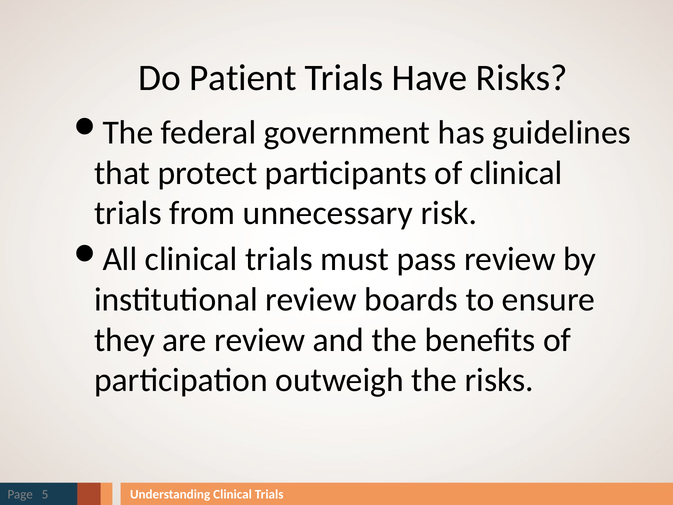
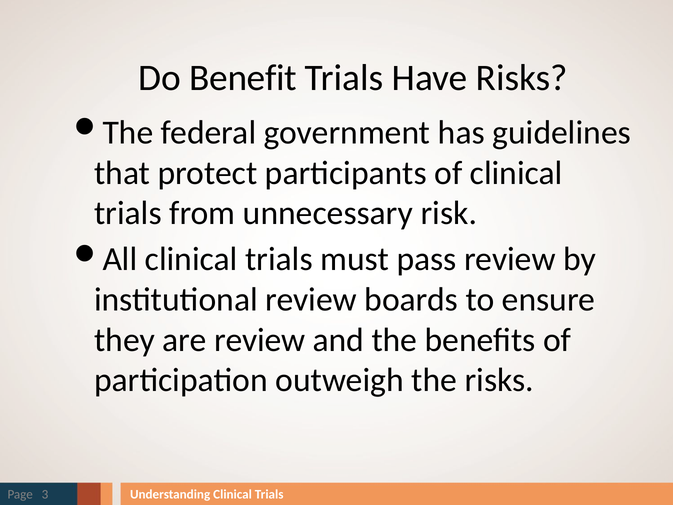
Patient: Patient -> Benefit (243, 78)
5: 5 -> 3 (45, 494)
